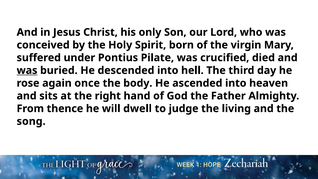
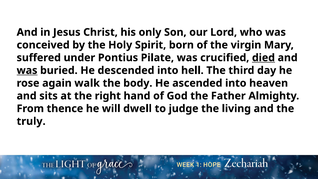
died underline: none -> present (263, 58)
once: once -> walk (87, 83)
song: song -> truly (31, 121)
